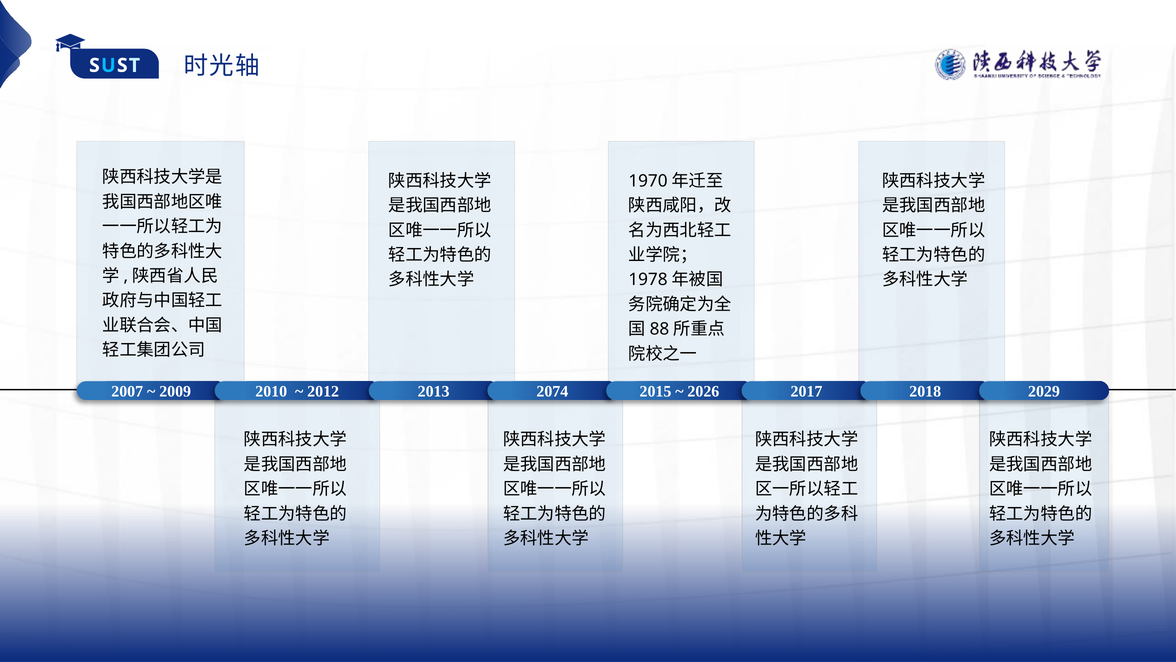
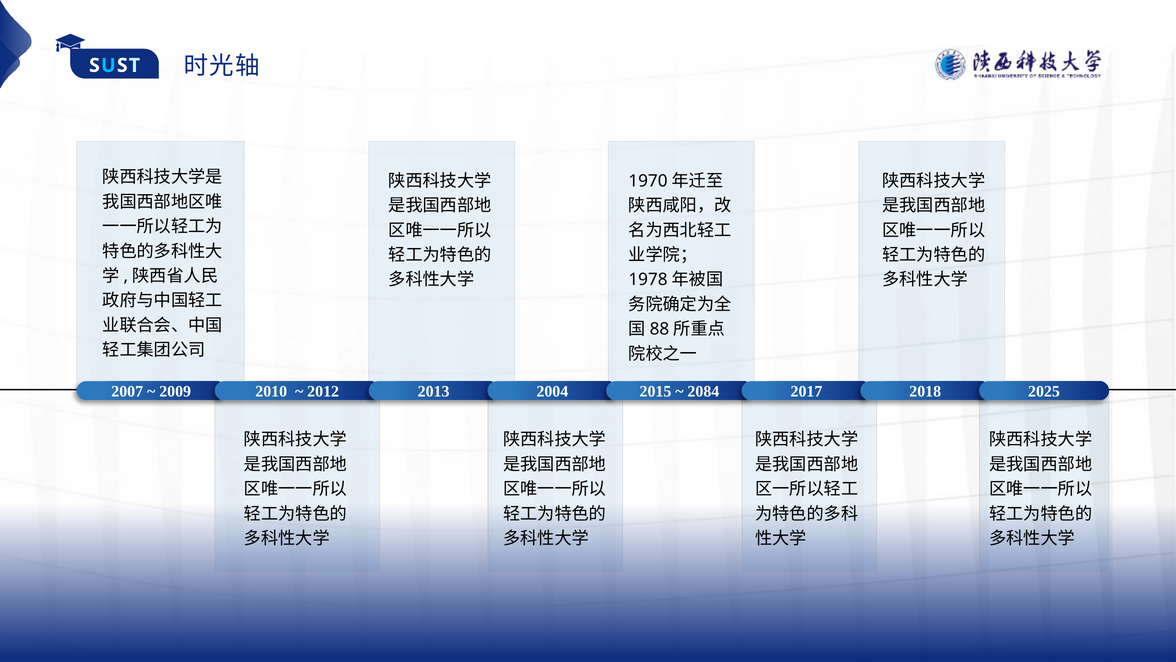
2074: 2074 -> 2004 (552, 391)
2026: 2026 -> 2084 (703, 391)
2029: 2029 -> 2025 (1044, 391)
